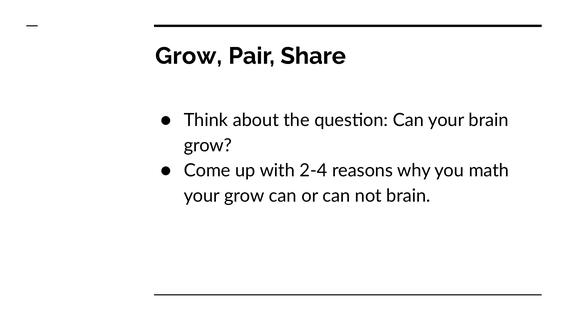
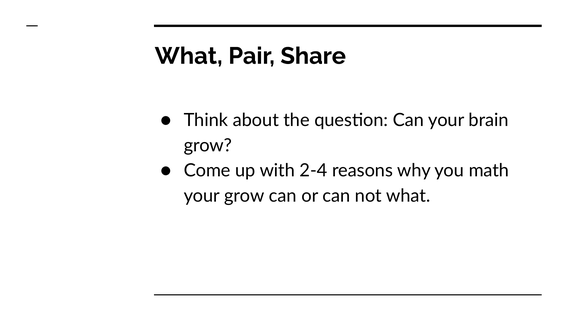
Grow: Grow -> What (189, 56)
not brain: brain -> what (408, 195)
